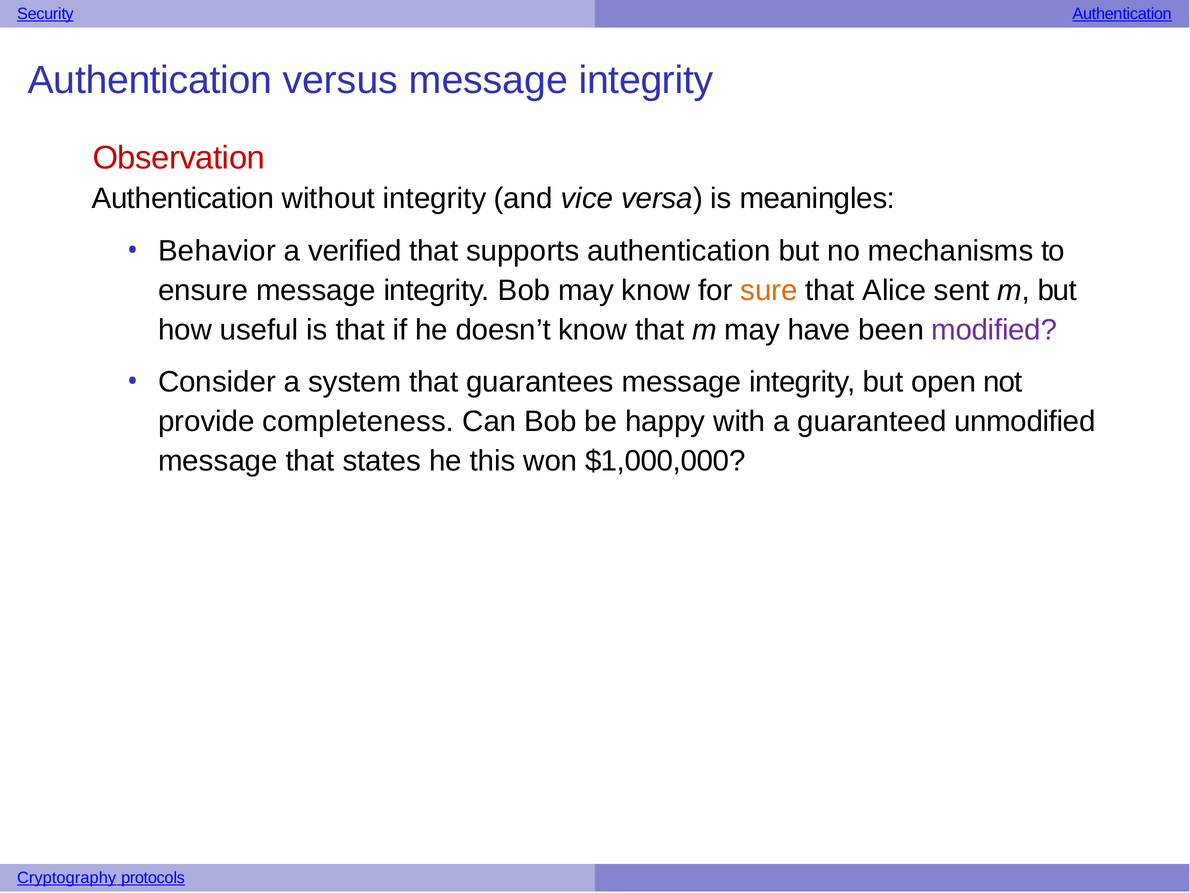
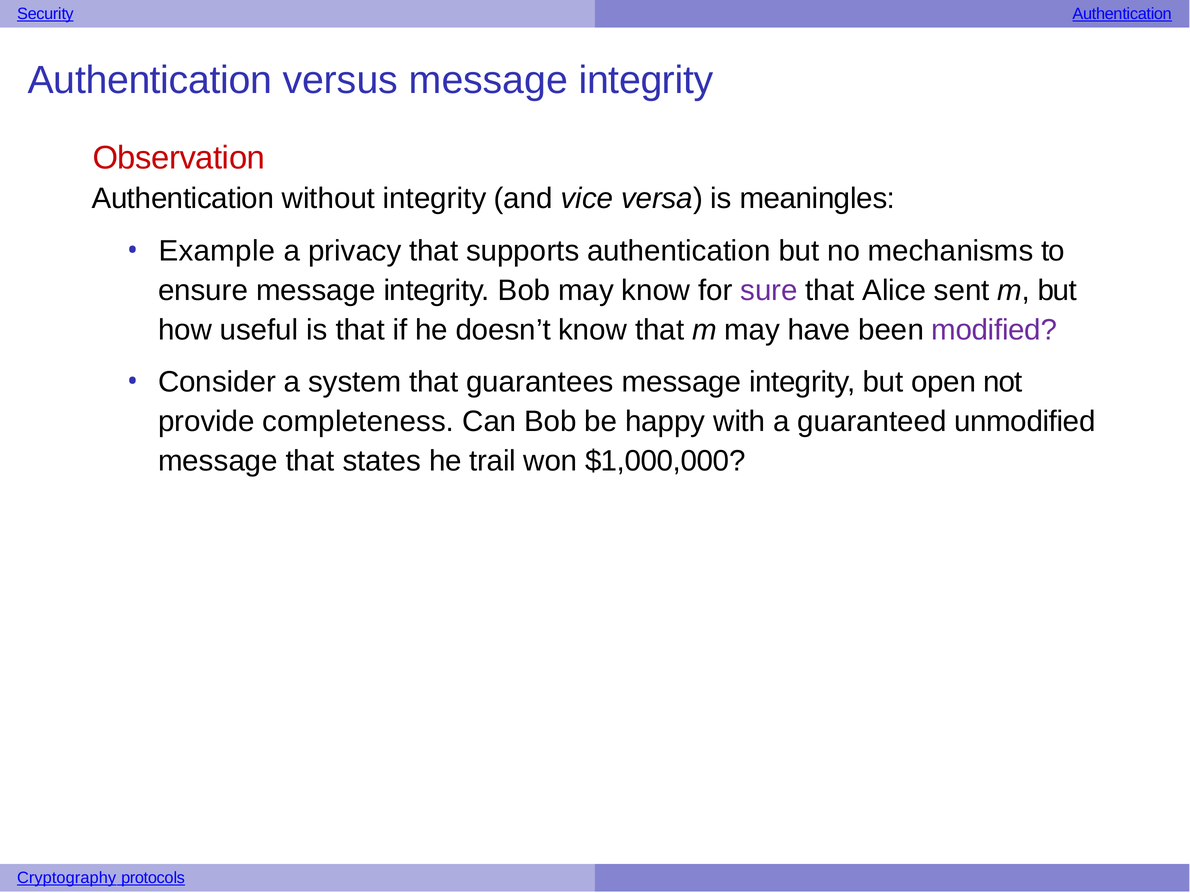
Behavior: Behavior -> Example (217, 251)
verified: verified -> privacy (355, 251)
sure colour: orange -> purple (769, 290)
this: this -> trail (493, 461)
